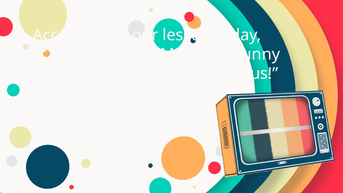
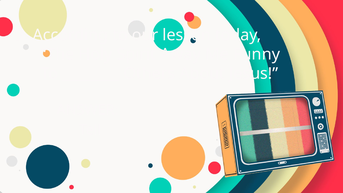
Many: Many -> Away (181, 54)
